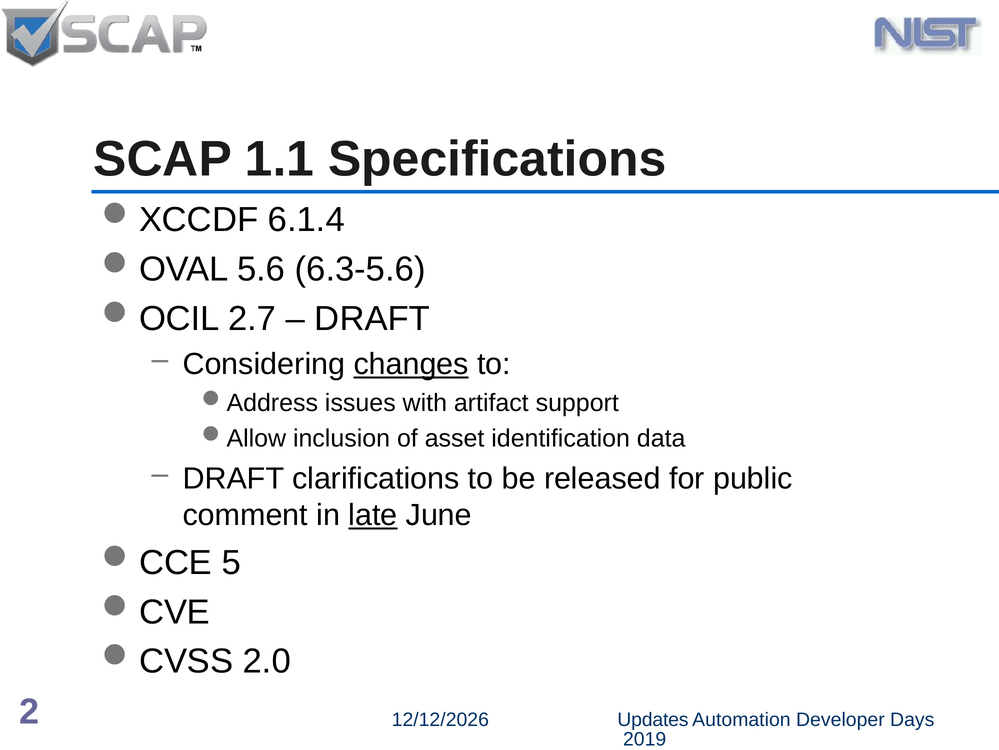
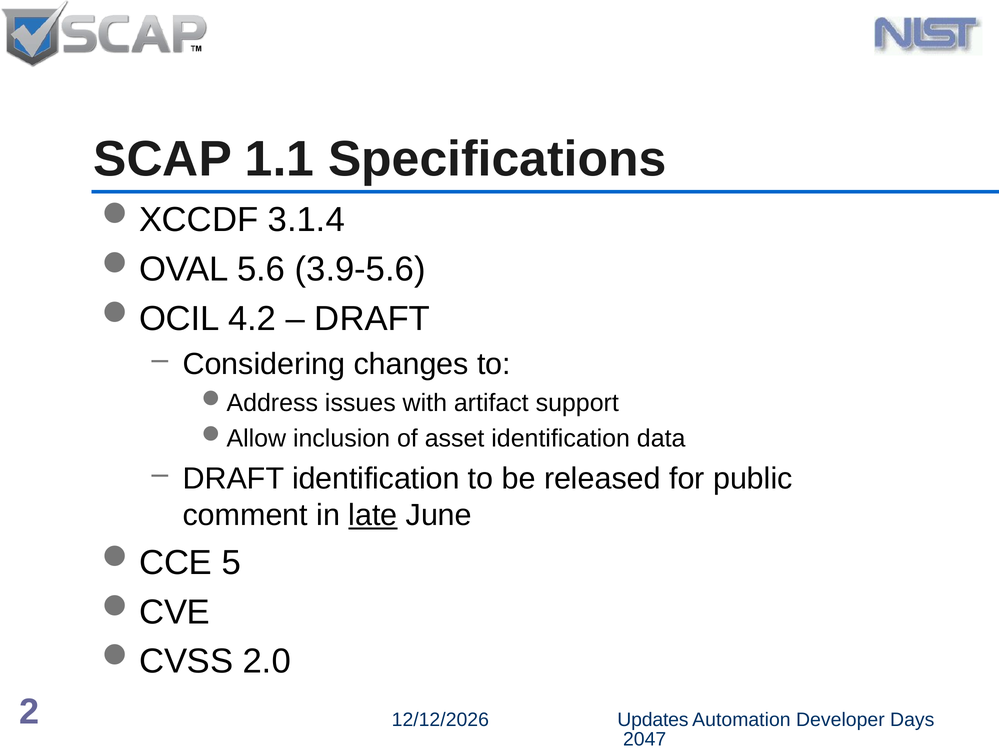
6.1.4: 6.1.4 -> 3.1.4 (306, 220)
6.3-5.6: 6.3-5.6 -> 3.9-5.6 (360, 269)
2.7: 2.7 -> 4.2 (252, 318)
changes underline: present -> none (411, 364)
DRAFT clarifications: clarifications -> identification (376, 478)
2019: 2019 -> 2047 (645, 739)
